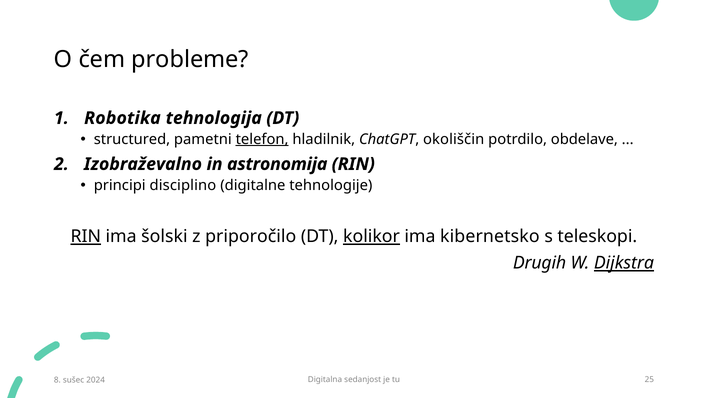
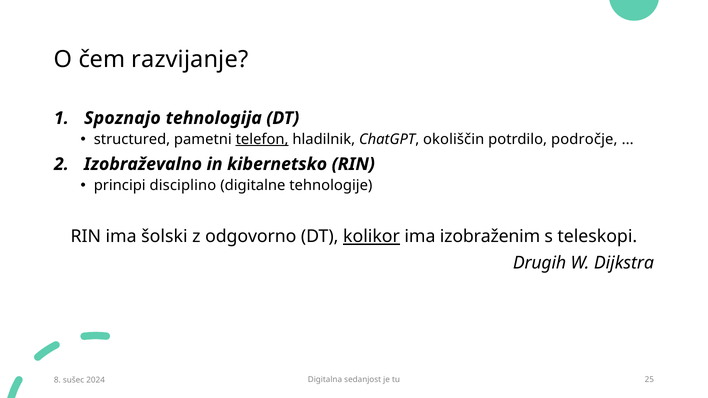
probleme: probleme -> razvijanje (190, 60)
Robotika: Robotika -> Spoznajo (122, 118)
obdelave: obdelave -> področje (584, 139)
astronomija: astronomija -> kibernetsko (277, 164)
RIN underline: present -> none (86, 237)
priporočilo: priporočilo -> odgovorno (251, 237)
kibernetsko: kibernetsko -> izobraženim (490, 237)
Dijkstra underline: present -> none (624, 263)
